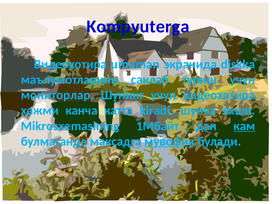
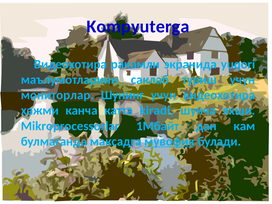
umuman: umuman -> ракамли (135, 64)
diskka: diskka -> yuqori (238, 64)
Mikrosxemasining: Mikrosxemasining -> Mikroprocessorlar (70, 126)
кам underline: present -> none (244, 126)
